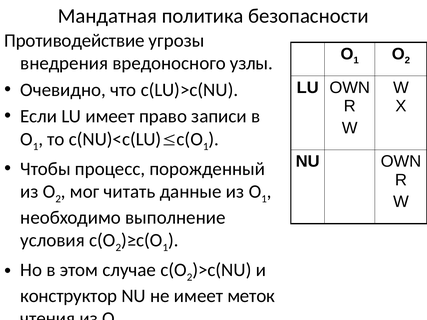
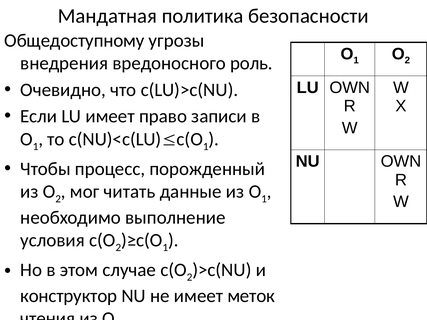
Противодействие: Противодействие -> Общедоступному (74, 40)
узлы: узлы -> роль (251, 63)
